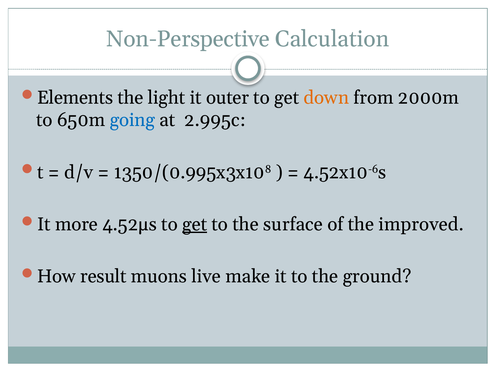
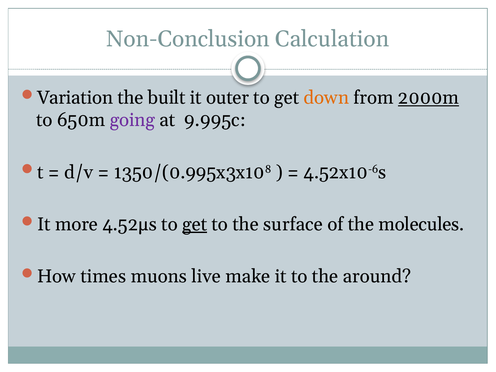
Non-Perspective: Non-Perspective -> Non-Conclusion (188, 39)
Elements: Elements -> Variation (75, 98)
light: light -> built (167, 98)
2000m underline: none -> present (428, 98)
going colour: blue -> purple (132, 120)
2.995c: 2.995c -> 9.995c (215, 120)
improved: improved -> molecules (421, 224)
result: result -> times (103, 277)
ground: ground -> around (377, 277)
